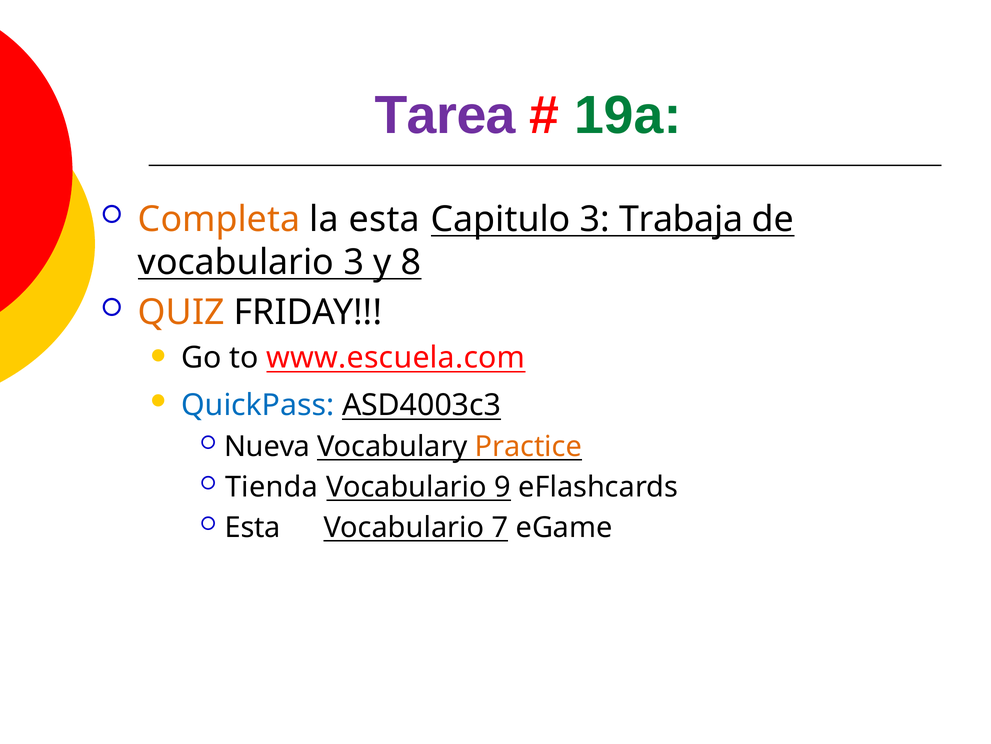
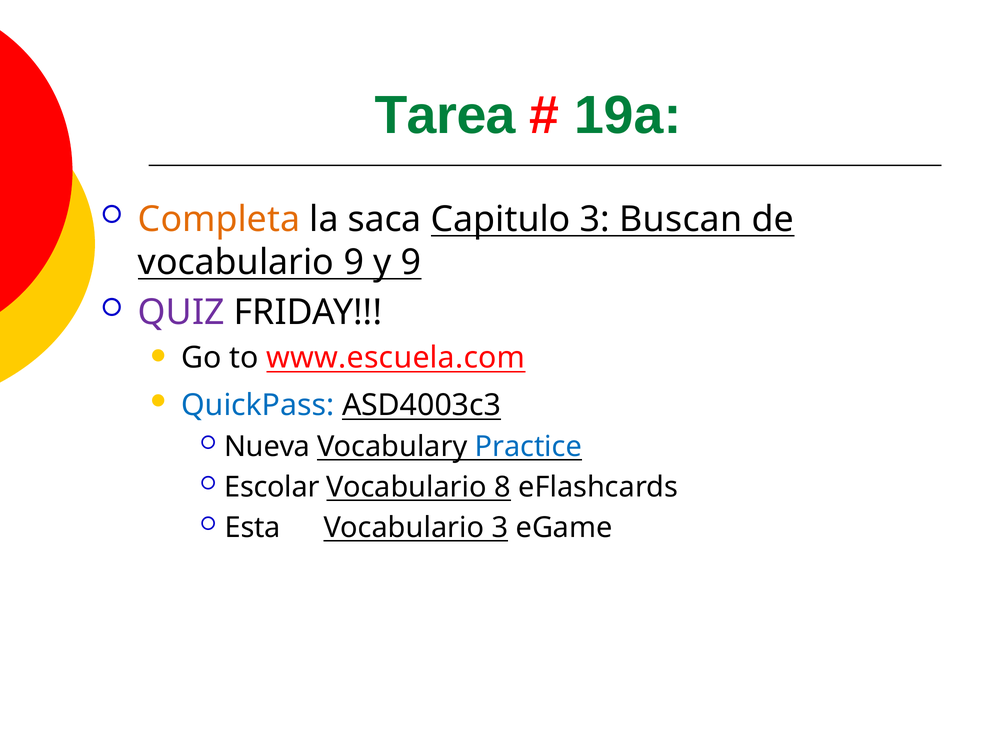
Tarea colour: purple -> green (445, 115)
la esta: esta -> saca (385, 219)
Trabaja: Trabaja -> Buscan (681, 219)
vocabulario 3: 3 -> 9 (354, 262)
y 8: 8 -> 9 (411, 262)
QUIZ colour: orange -> purple (181, 312)
Practice colour: orange -> blue (528, 446)
Tienda: Tienda -> Escolar (272, 487)
9: 9 -> 8 (503, 487)
Vocabulario 7: 7 -> 3 (500, 527)
